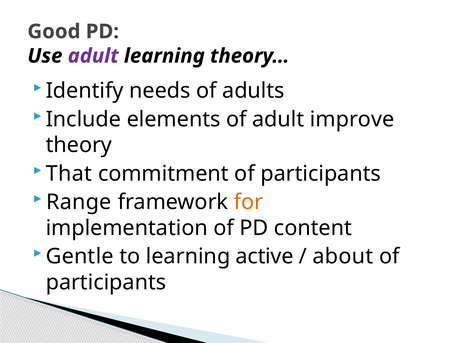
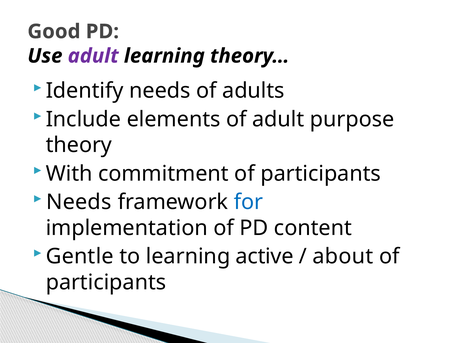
improve: improve -> purpose (352, 119)
That: That -> With (69, 174)
Range: Range -> Needs (79, 202)
for colour: orange -> blue (248, 202)
